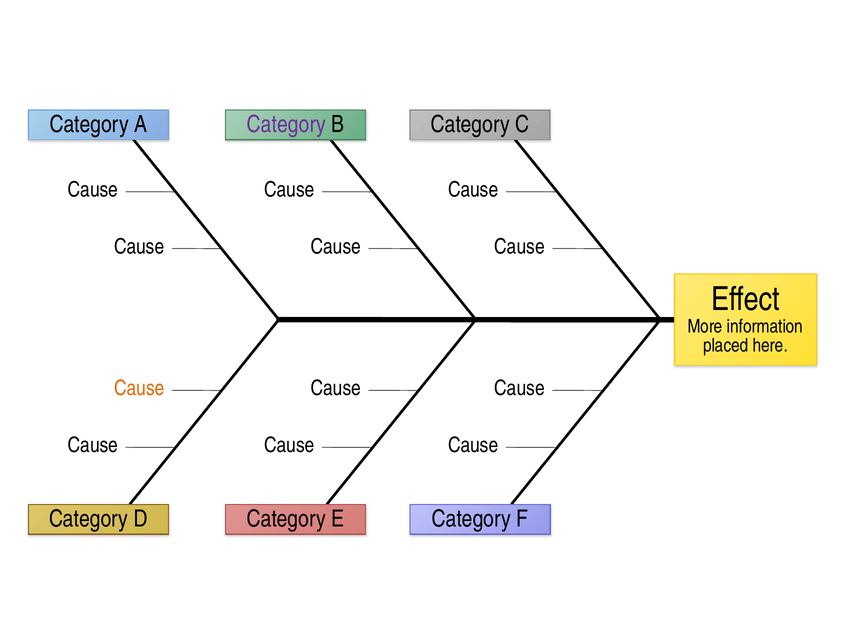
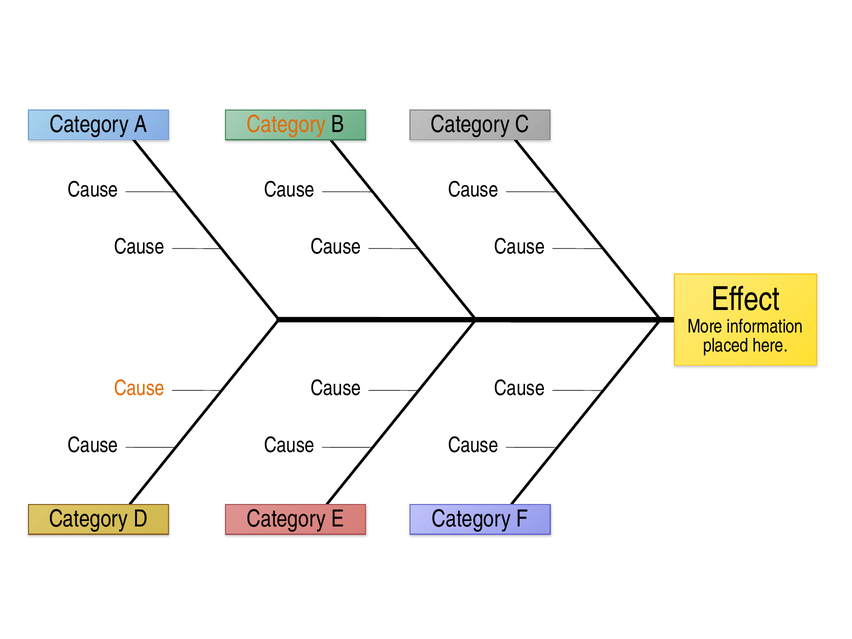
Category colour: purple -> orange (286, 124)
